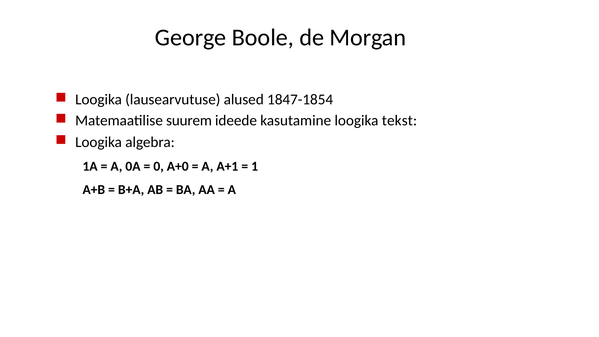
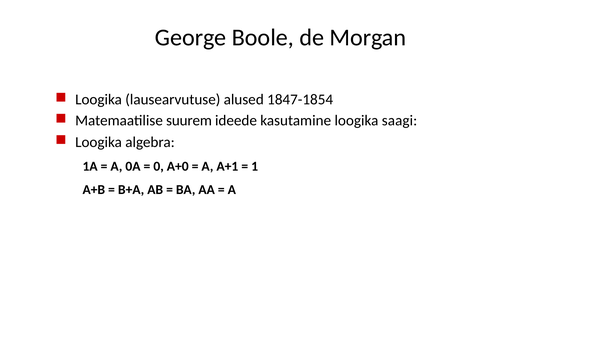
tekst: tekst -> saagi (399, 121)
